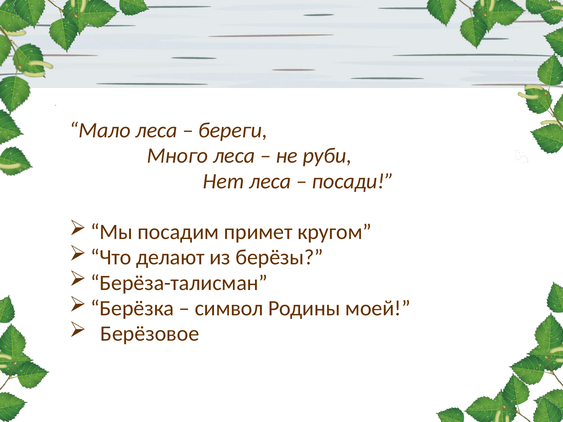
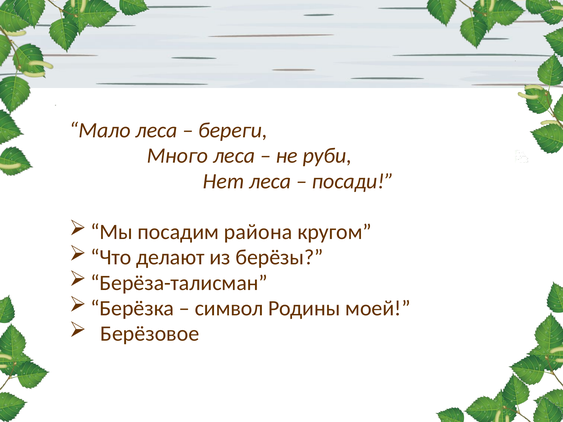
примет: примет -> района (258, 232)
